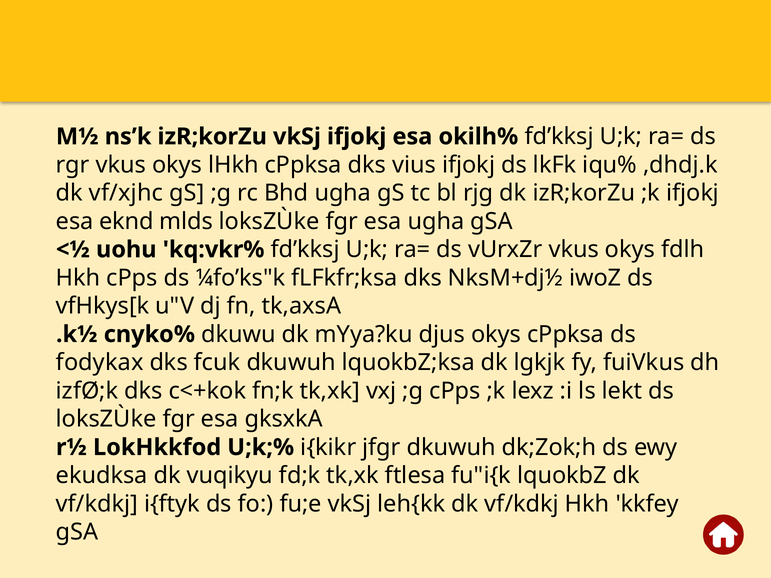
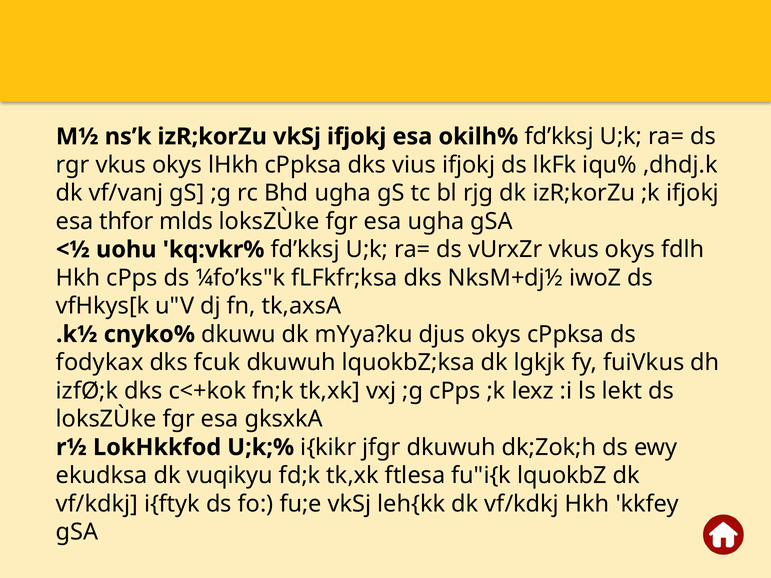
vf/xjhc: vf/xjhc -> vf/vanj (126, 193)
eknd: eknd -> thfor (127, 221)
